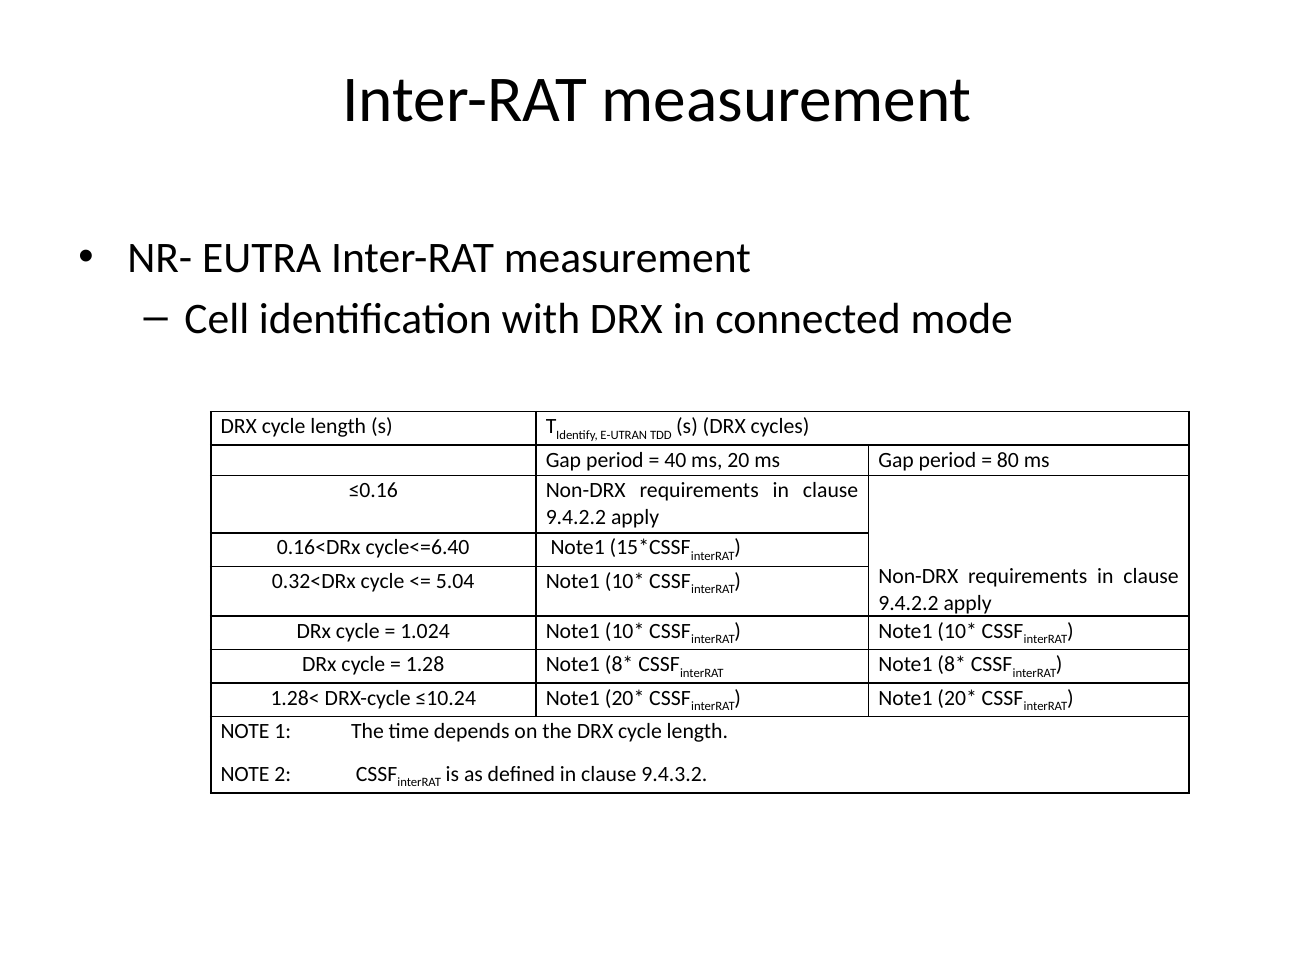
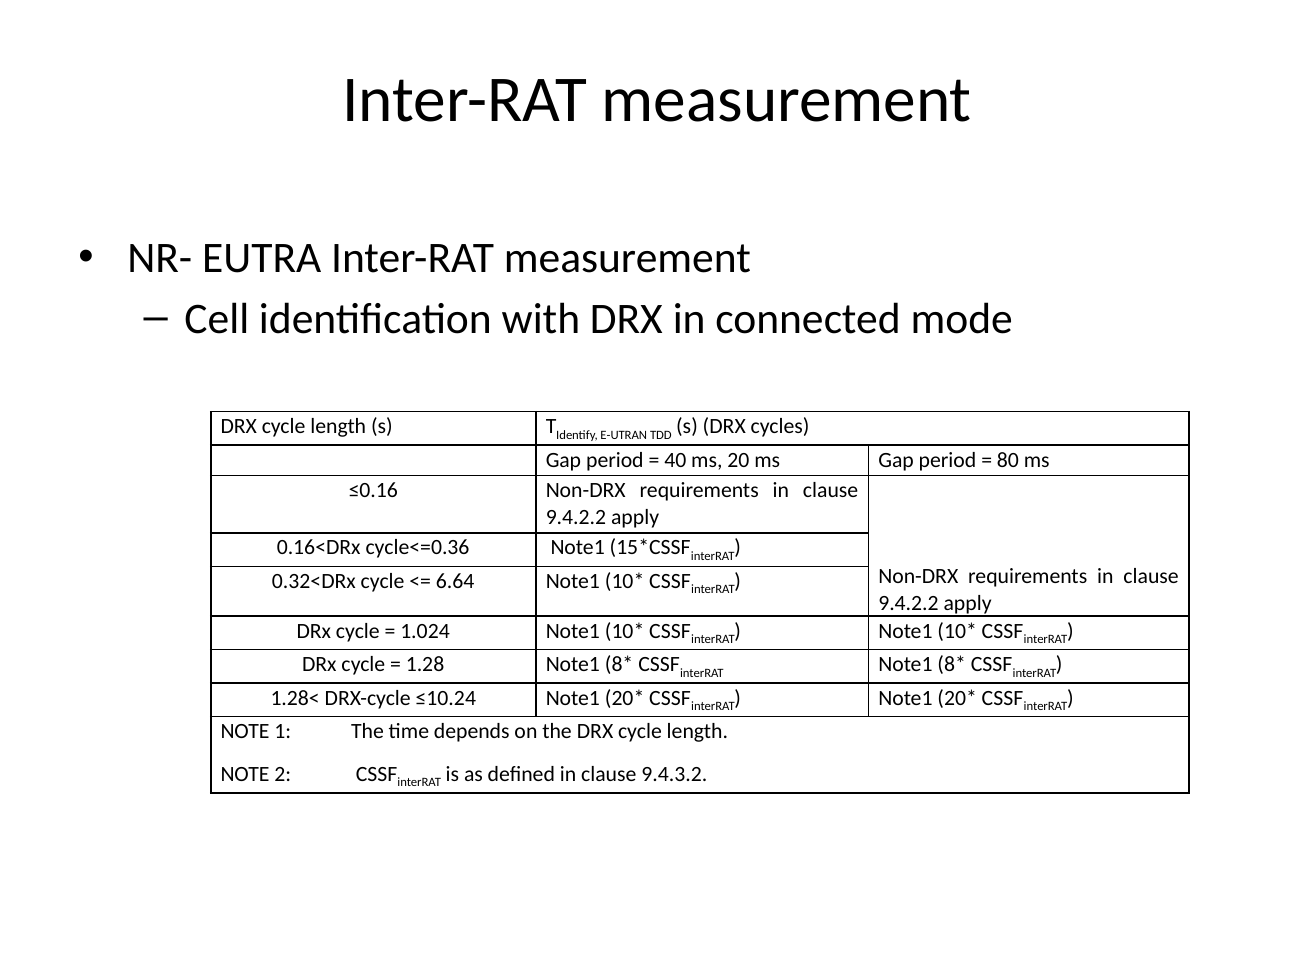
cycle<=6.40: cycle<=6.40 -> cycle<=0.36 (417, 547)
5.04: 5.04 -> 6.64 (455, 581)
